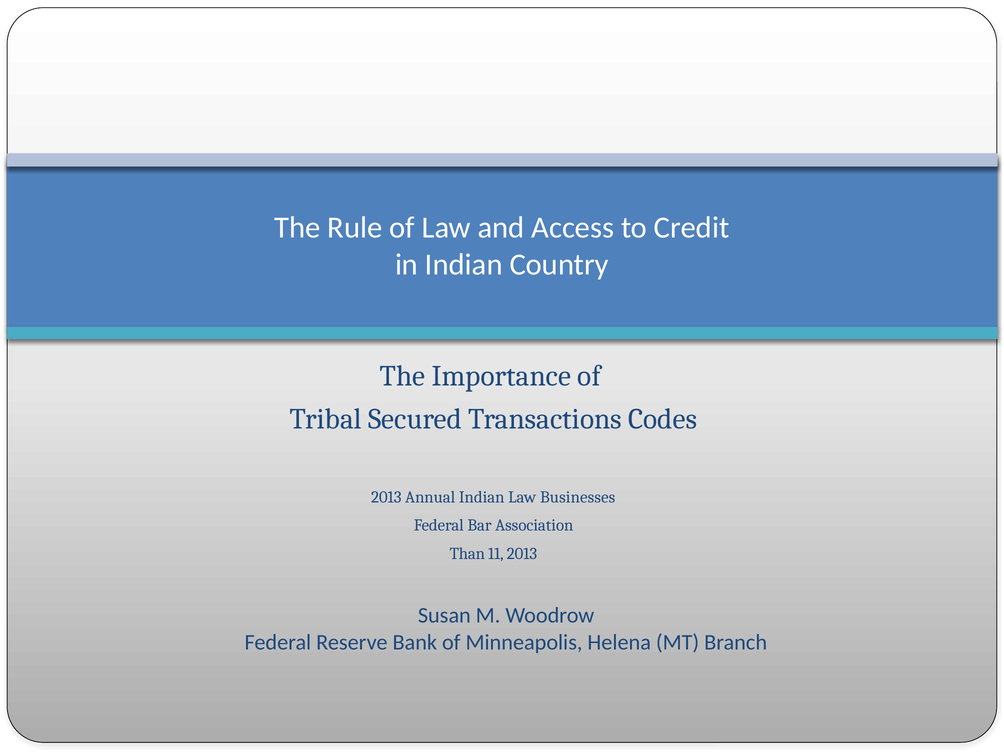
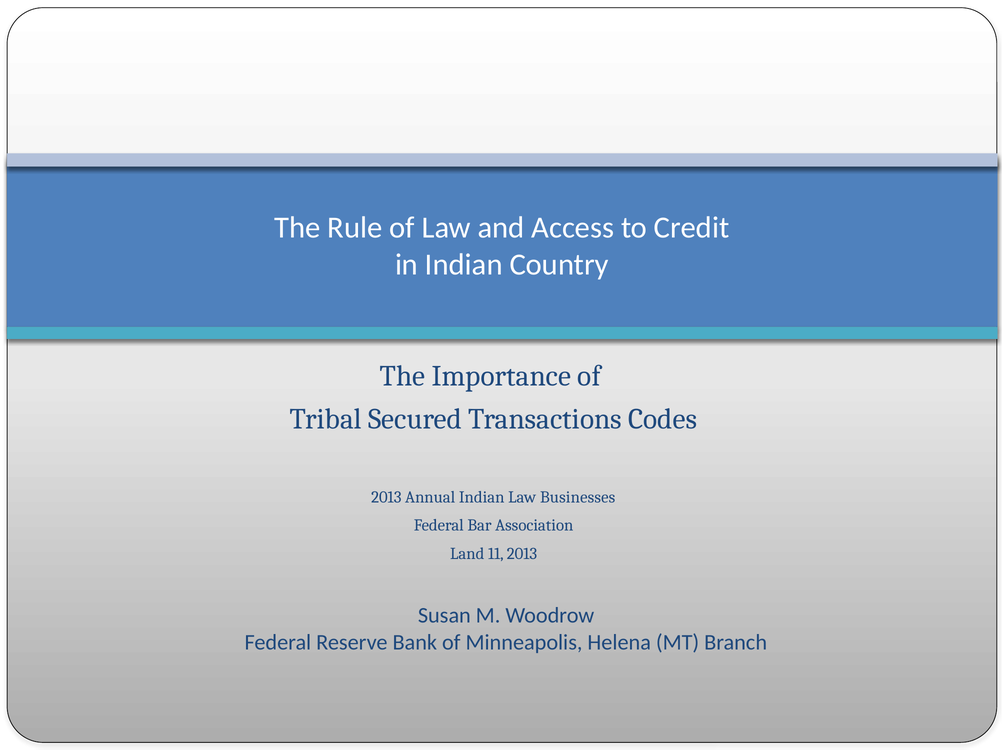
Than: Than -> Land (467, 554)
